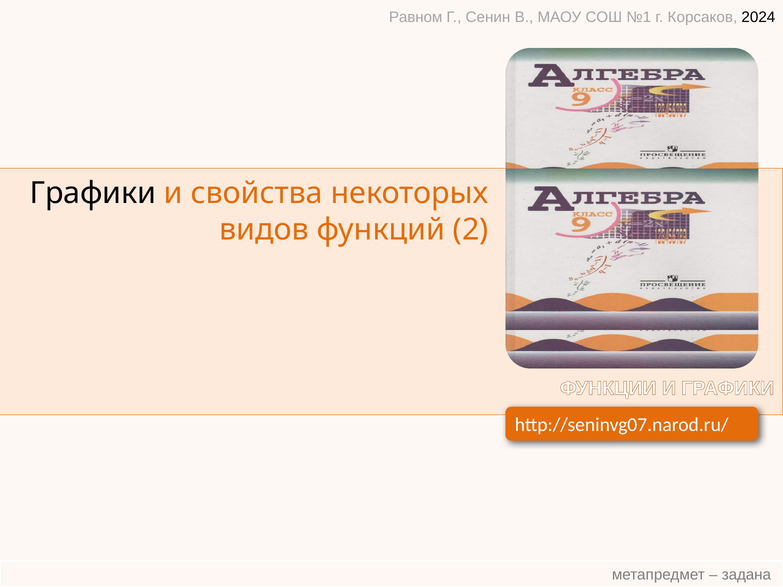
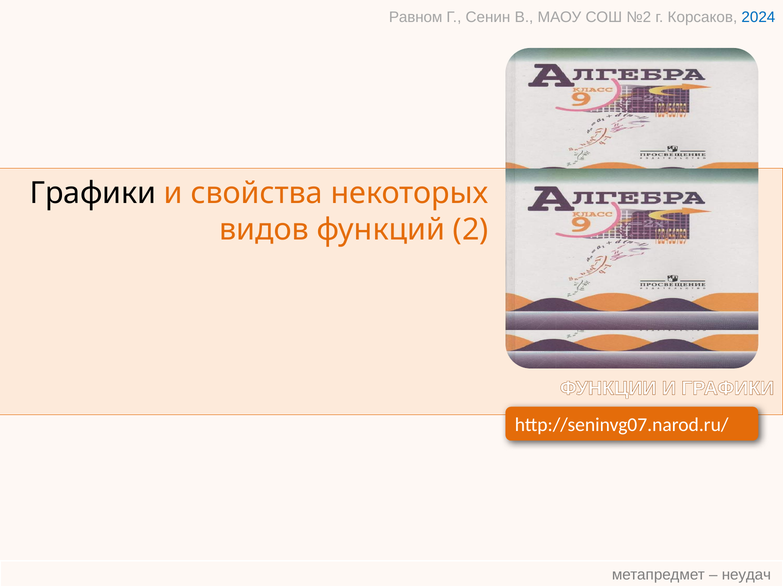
№1: №1 -> №2 (639, 17)
2024 colour: black -> blue (758, 17)
задана: задана -> неудач (746, 575)
